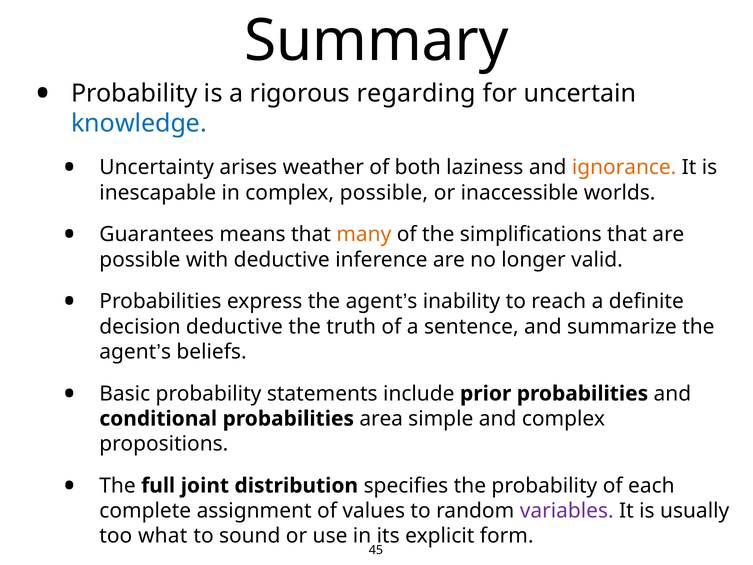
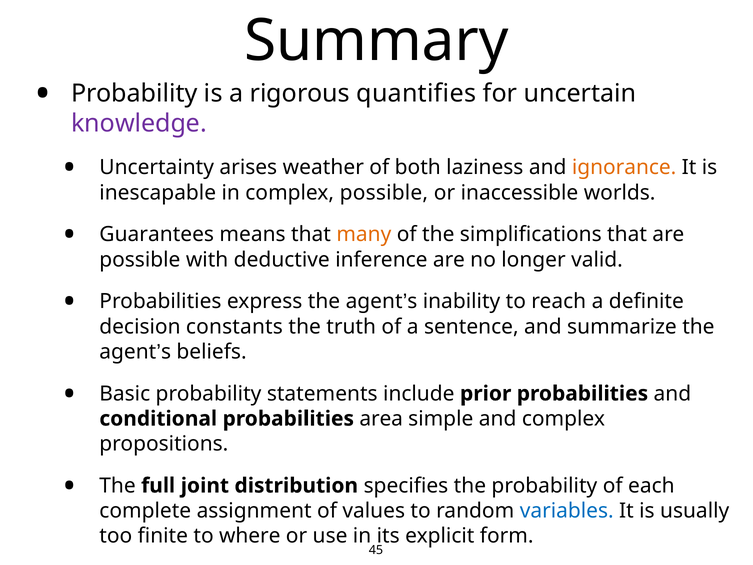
regarding: regarding -> quantifies (416, 93)
knowledge colour: blue -> purple (139, 123)
decision deductive: deductive -> constants (234, 326)
variables colour: purple -> blue (567, 511)
what: what -> finite (163, 536)
sound: sound -> where (250, 536)
